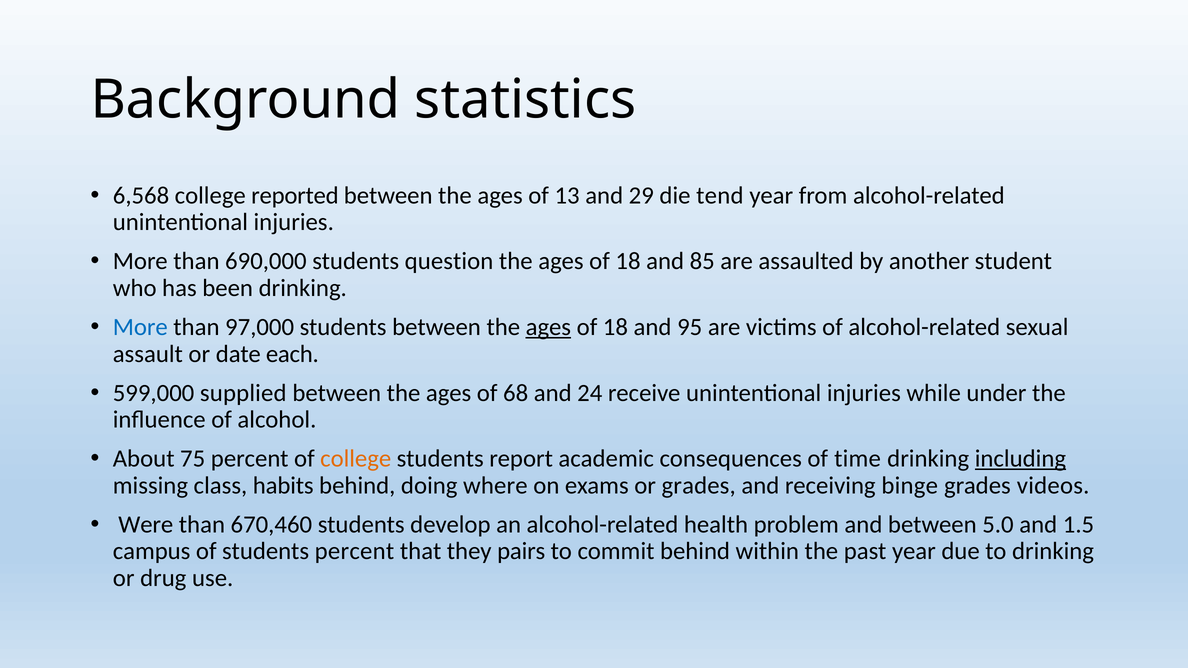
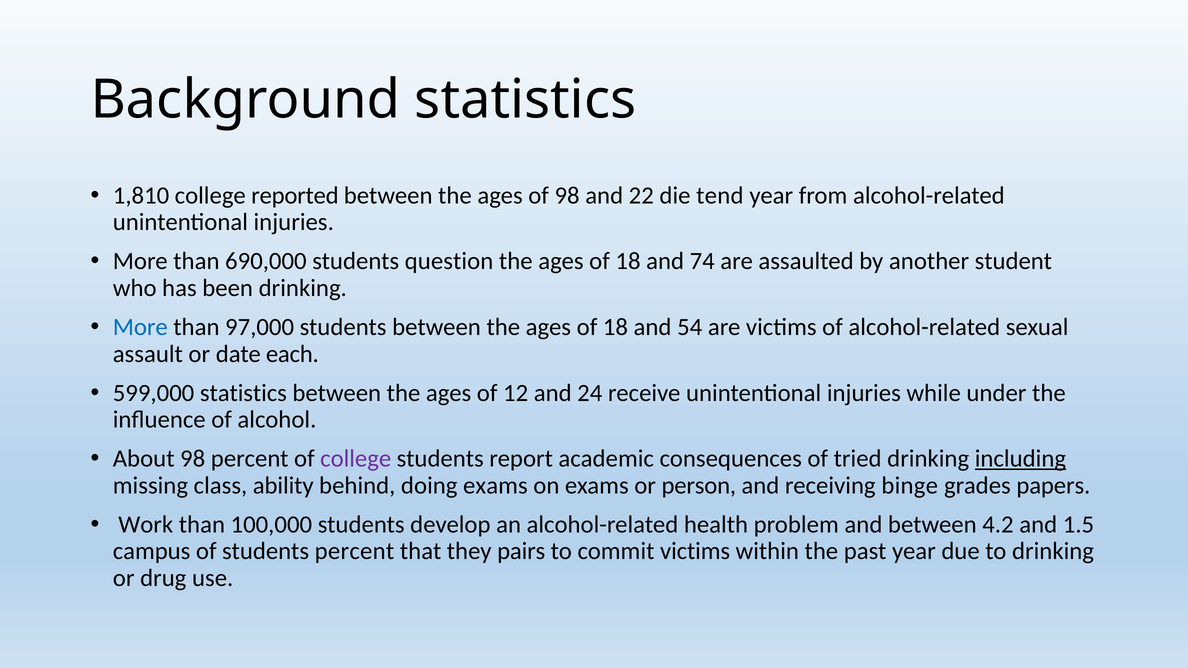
6,568: 6,568 -> 1,810 (141, 196)
of 13: 13 -> 98 (567, 196)
29: 29 -> 22 (641, 196)
85: 85 -> 74 (702, 261)
ages underline: present -> none (548, 327)
95: 95 -> 54 (690, 327)
599,000 supplied: supplied -> statistics (243, 393)
68: 68 -> 12 (516, 393)
About 75: 75 -> 98 (193, 459)
college colour: orange -> purple (356, 459)
time: time -> tried (858, 459)
habits: habits -> ability (283, 486)
doing where: where -> exams (495, 486)
or grades: grades -> person (699, 486)
videos: videos -> papers (1053, 486)
Were: Were -> Work (146, 525)
670,460: 670,460 -> 100,000 (271, 525)
5.0: 5.0 -> 4.2 (998, 525)
commit behind: behind -> victims (695, 552)
